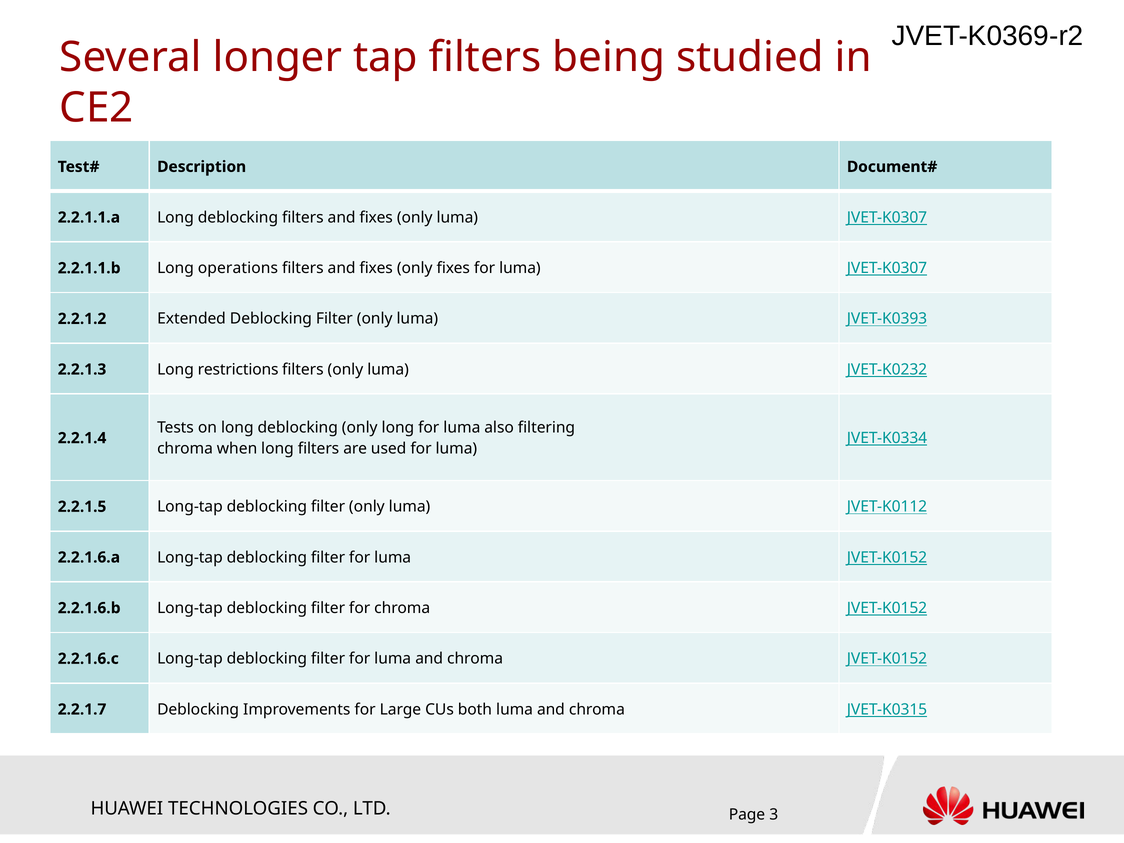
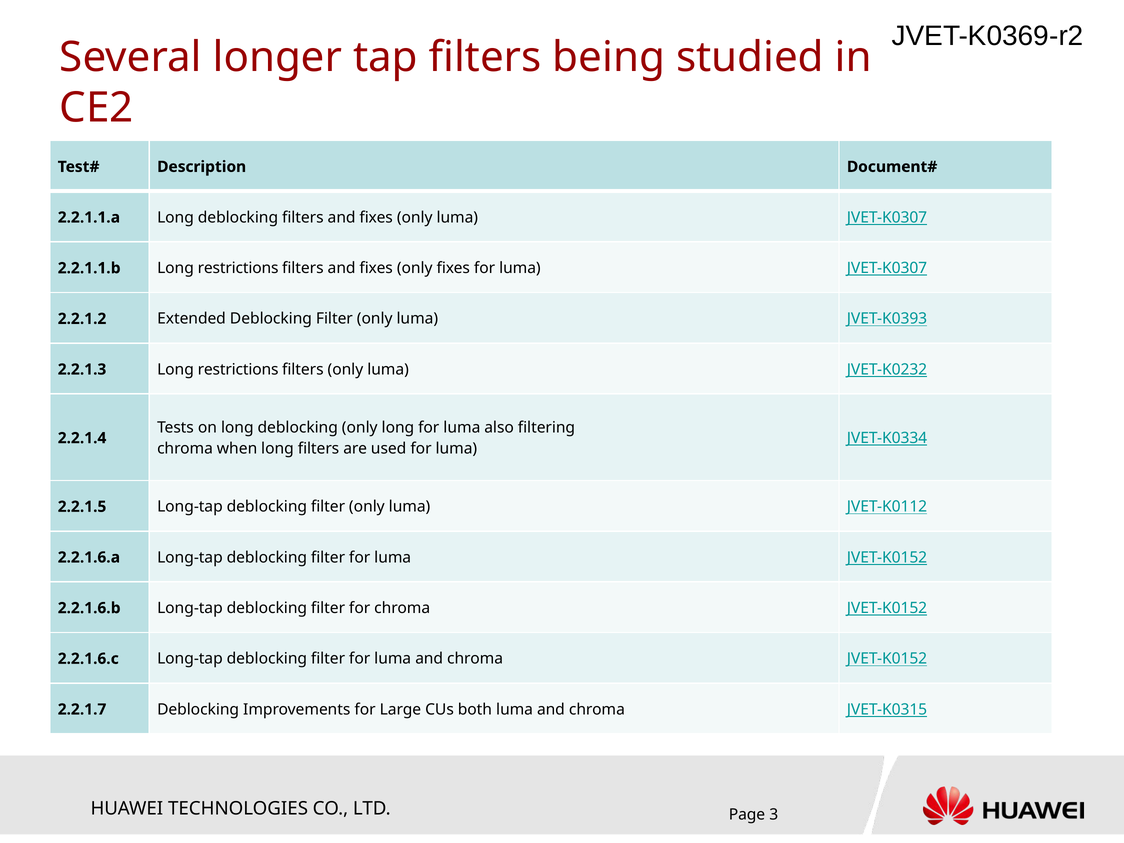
2.2.1.1.b Long operations: operations -> restrictions (238, 268)
